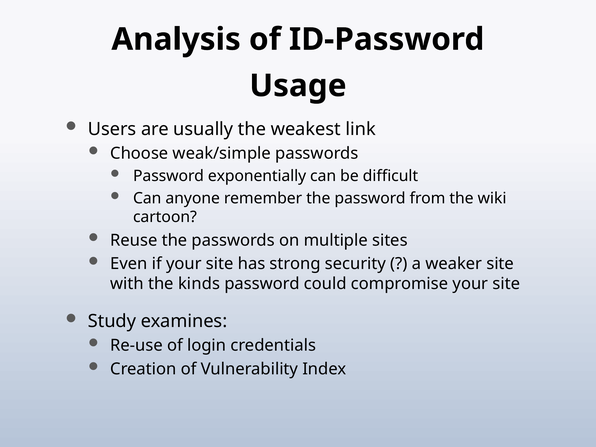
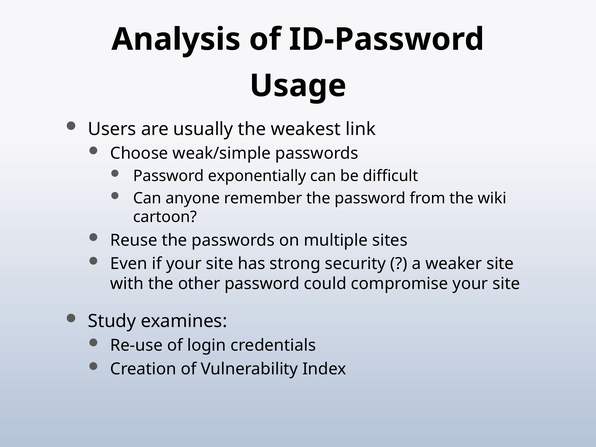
kinds: kinds -> other (199, 284)
